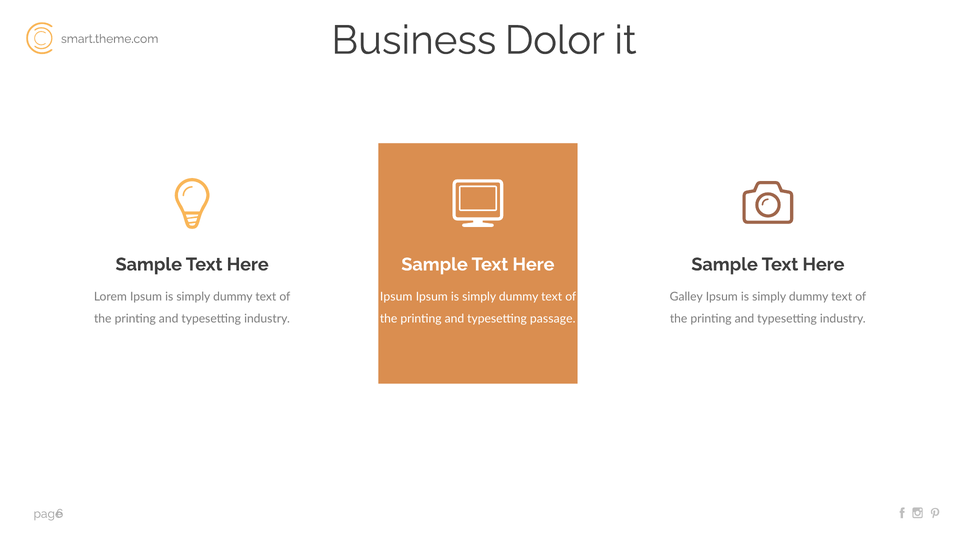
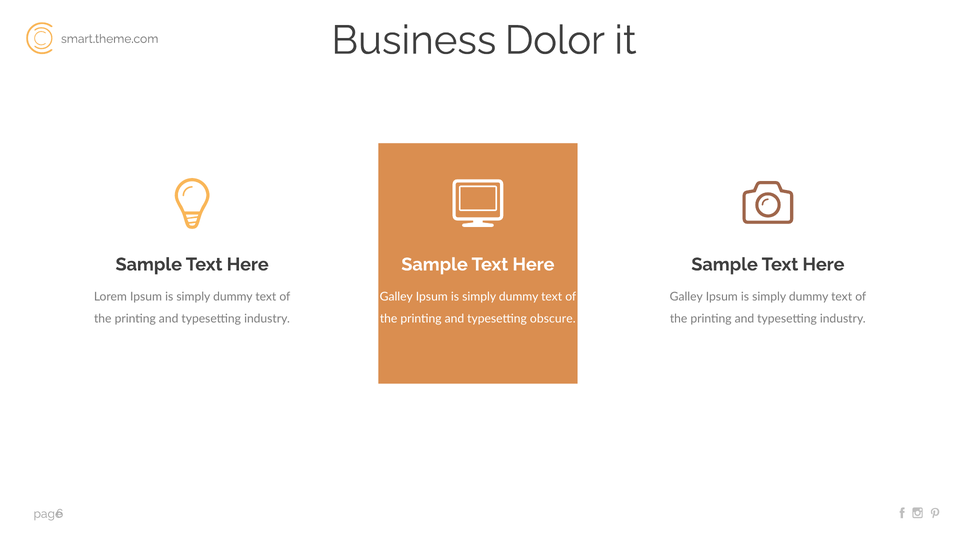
Ipsum: Ipsum -> Galley (396, 297)
passage: passage -> obscure (553, 319)
